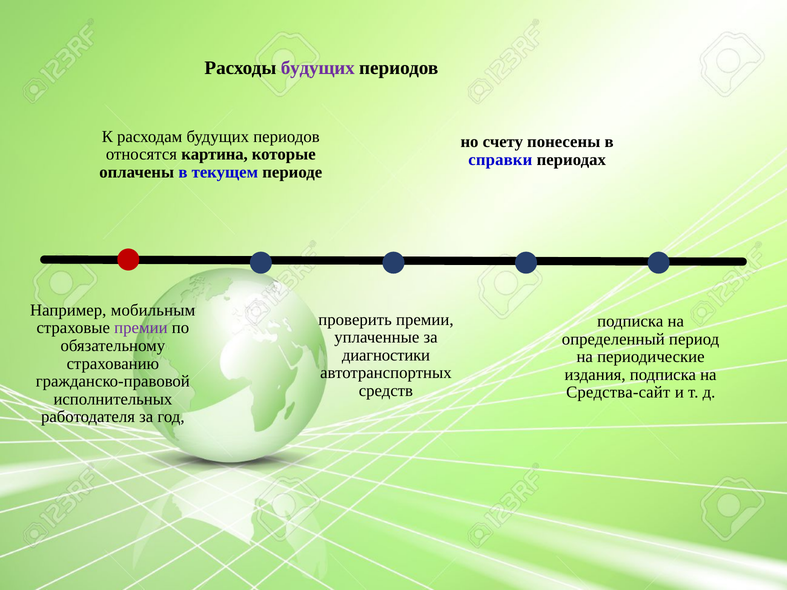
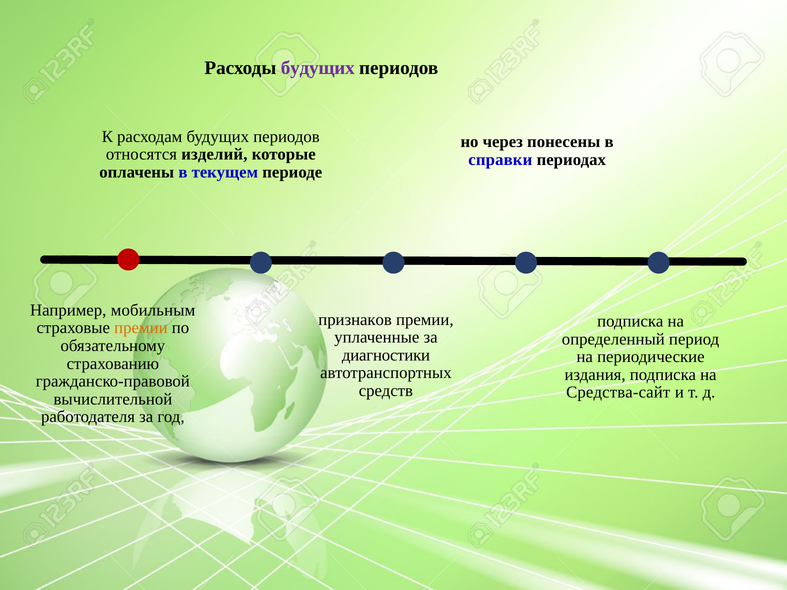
счету: счету -> через (503, 142)
картина: картина -> изделий (214, 154)
проверить: проверить -> признаков (355, 320)
премии colour: purple -> orange (141, 328)
исполнительных: исполнительных -> вычислительной (113, 399)
